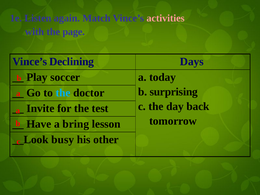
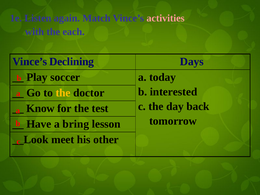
page: page -> each (74, 32)
surprising: surprising -> interested (174, 92)
the colour: light blue -> yellow (63, 93)
Invite: Invite -> Know (41, 108)
busy: busy -> meet (63, 140)
